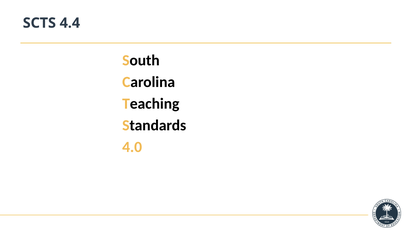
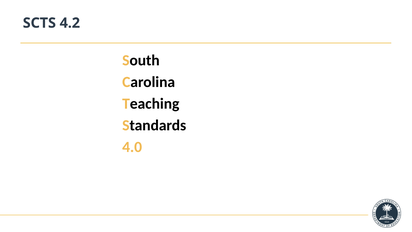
4.4: 4.4 -> 4.2 (70, 23)
